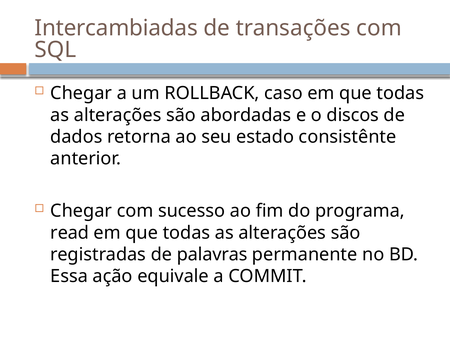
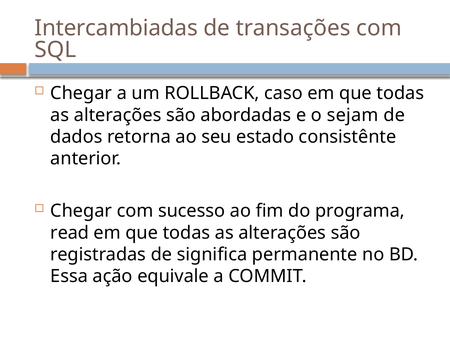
discos: discos -> sejam (353, 115)
palavras: palavras -> significa (212, 254)
